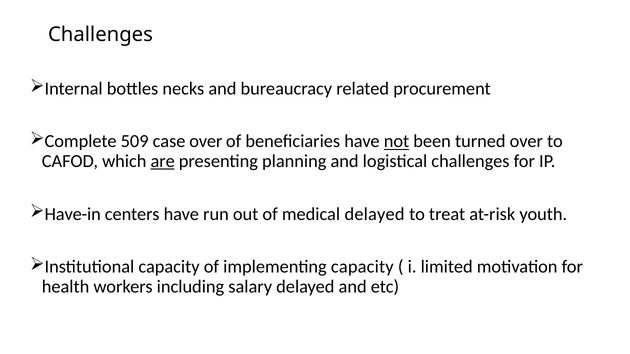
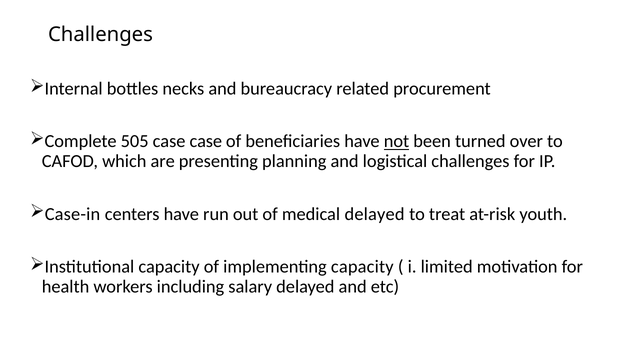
509: 509 -> 505 (135, 142)
case over: over -> case (206, 142)
are underline: present -> none (163, 161)
Have-in: Have-in -> Case-in (73, 214)
